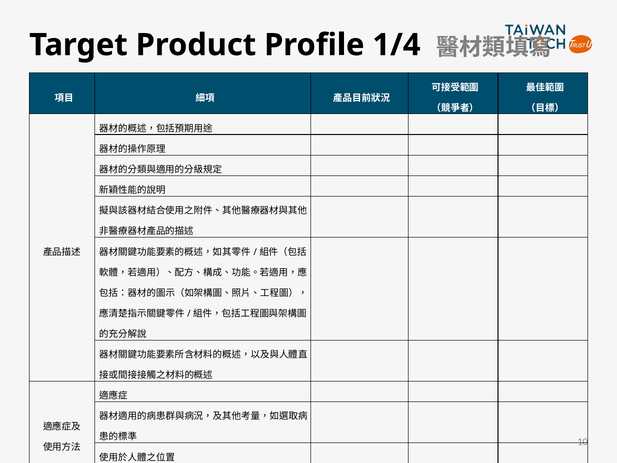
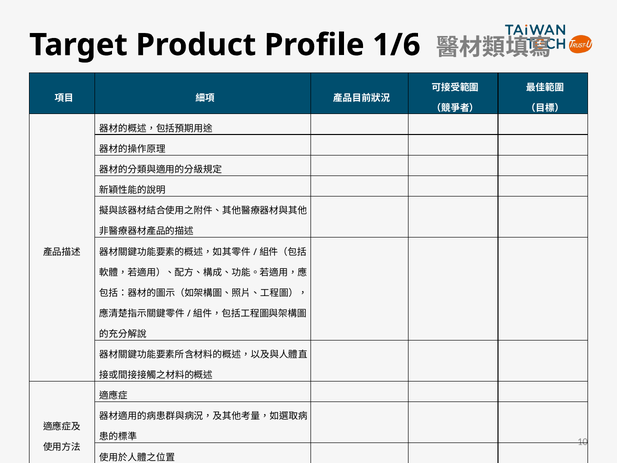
1/4: 1/4 -> 1/6 (396, 45)
